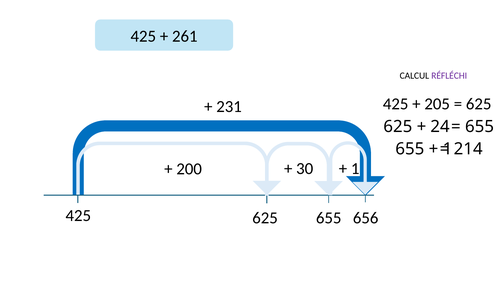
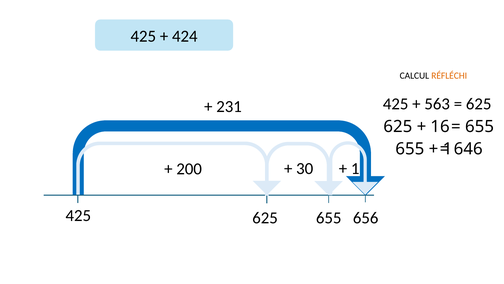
261: 261 -> 424 (185, 36)
RÉFLÉCHI colour: purple -> orange (449, 76)
205: 205 -> 563 (437, 104)
24: 24 -> 16 (440, 126)
214: 214 -> 646 (468, 149)
